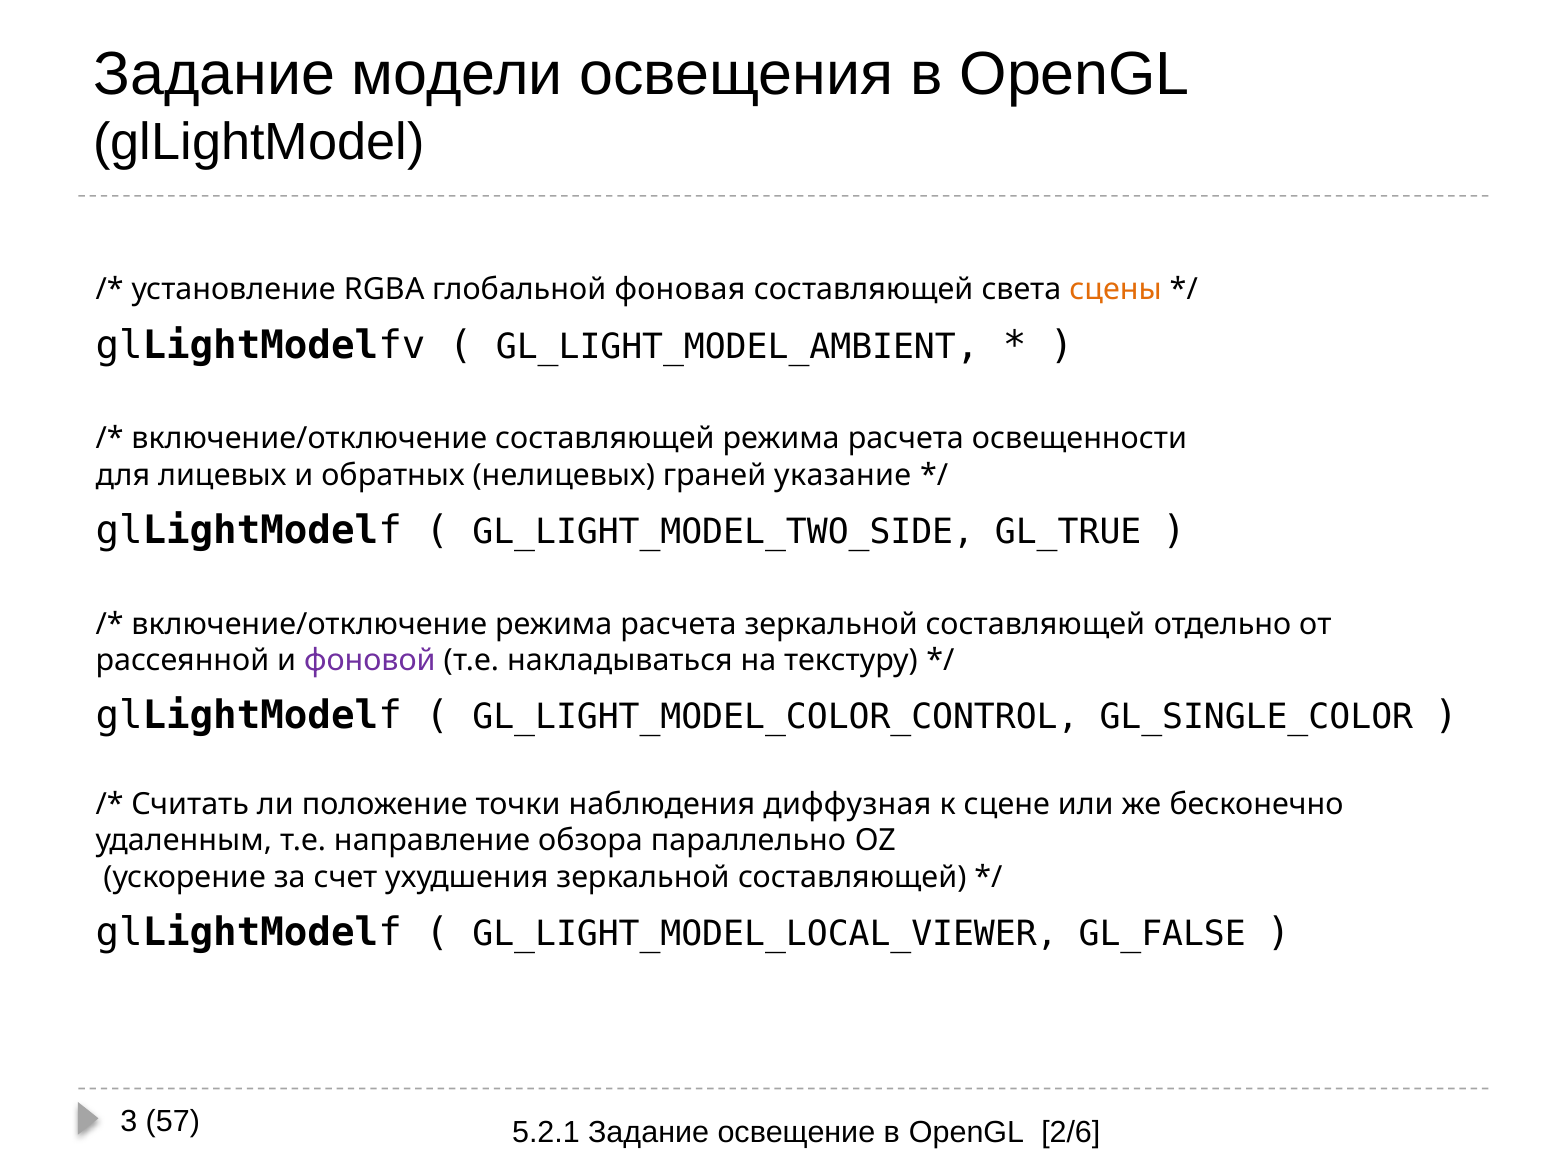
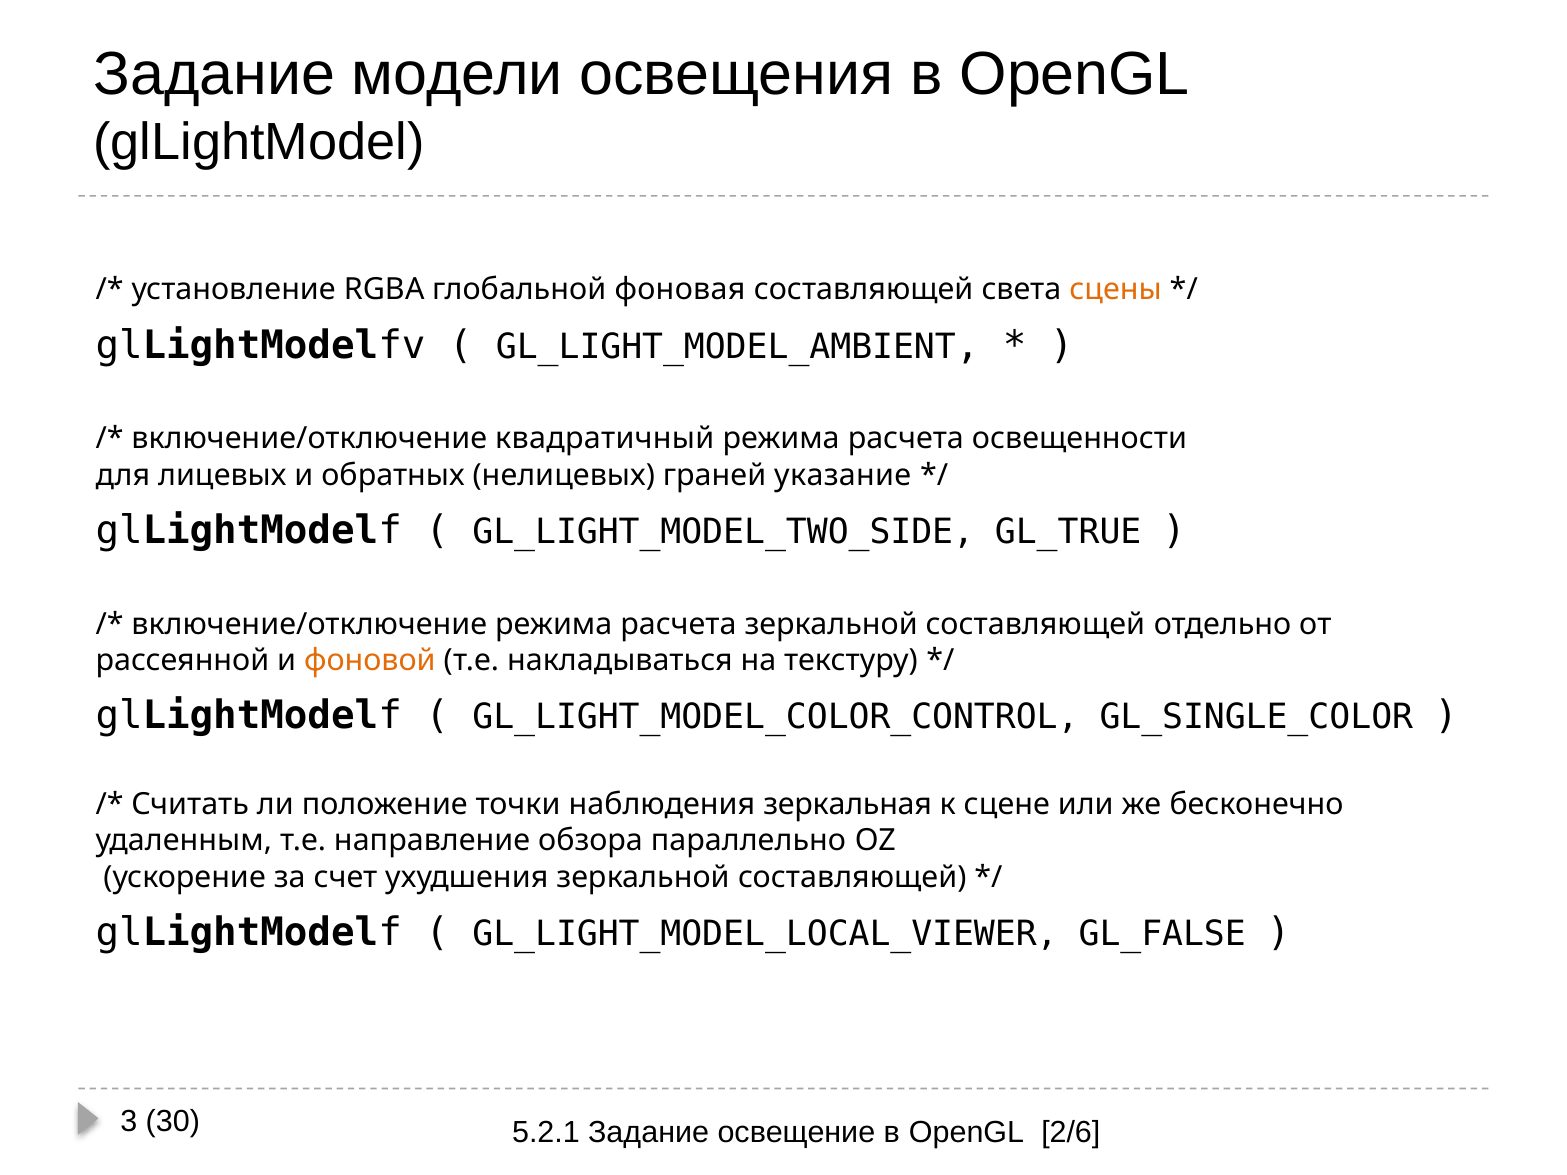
включение/отключение составляющей: составляющей -> квадратичный (605, 439)
фоновой colour: purple -> orange (370, 661)
диффузная: диффузная -> зеркальная (848, 804)
57: 57 -> 30 (173, 1122)
